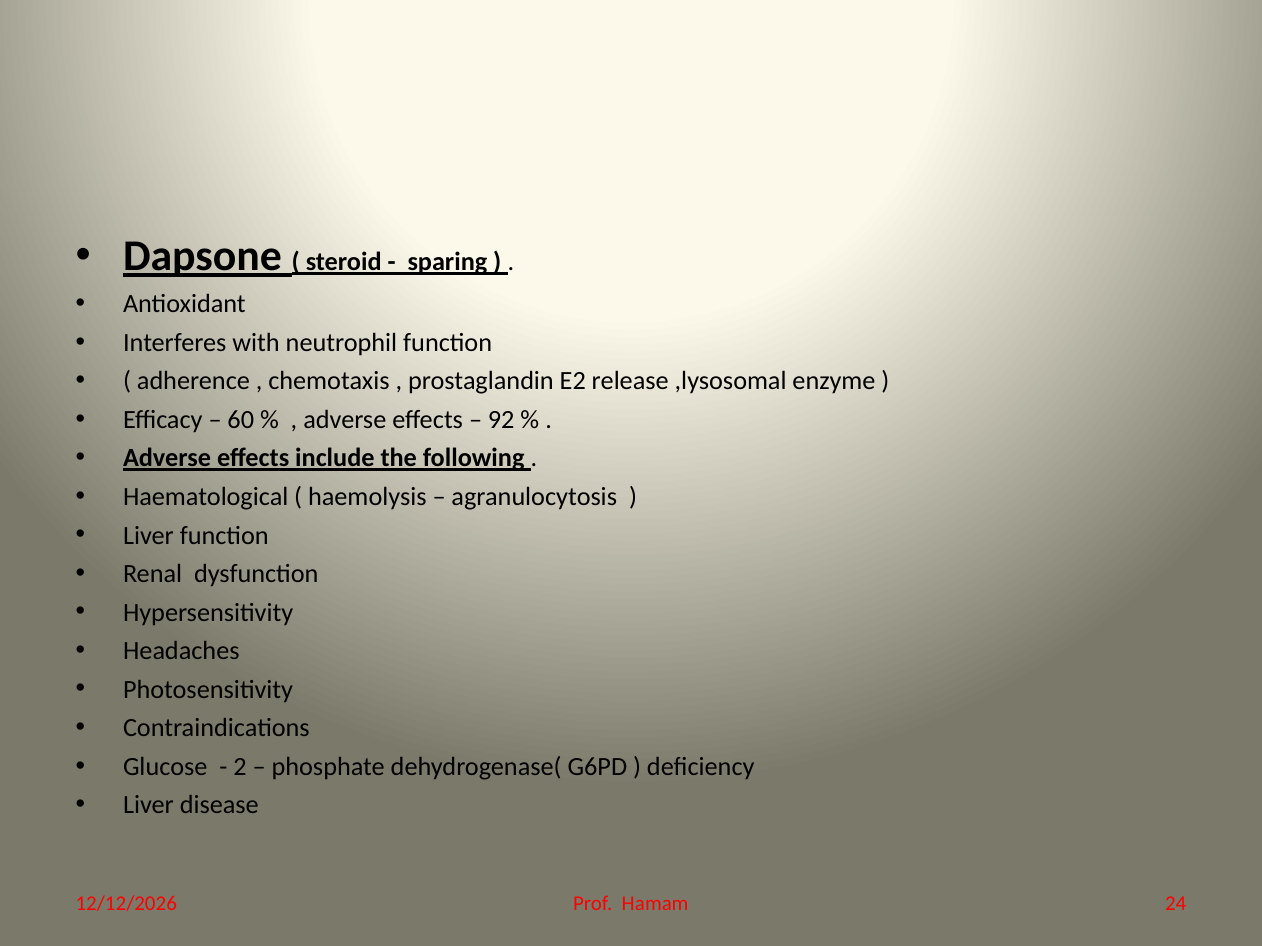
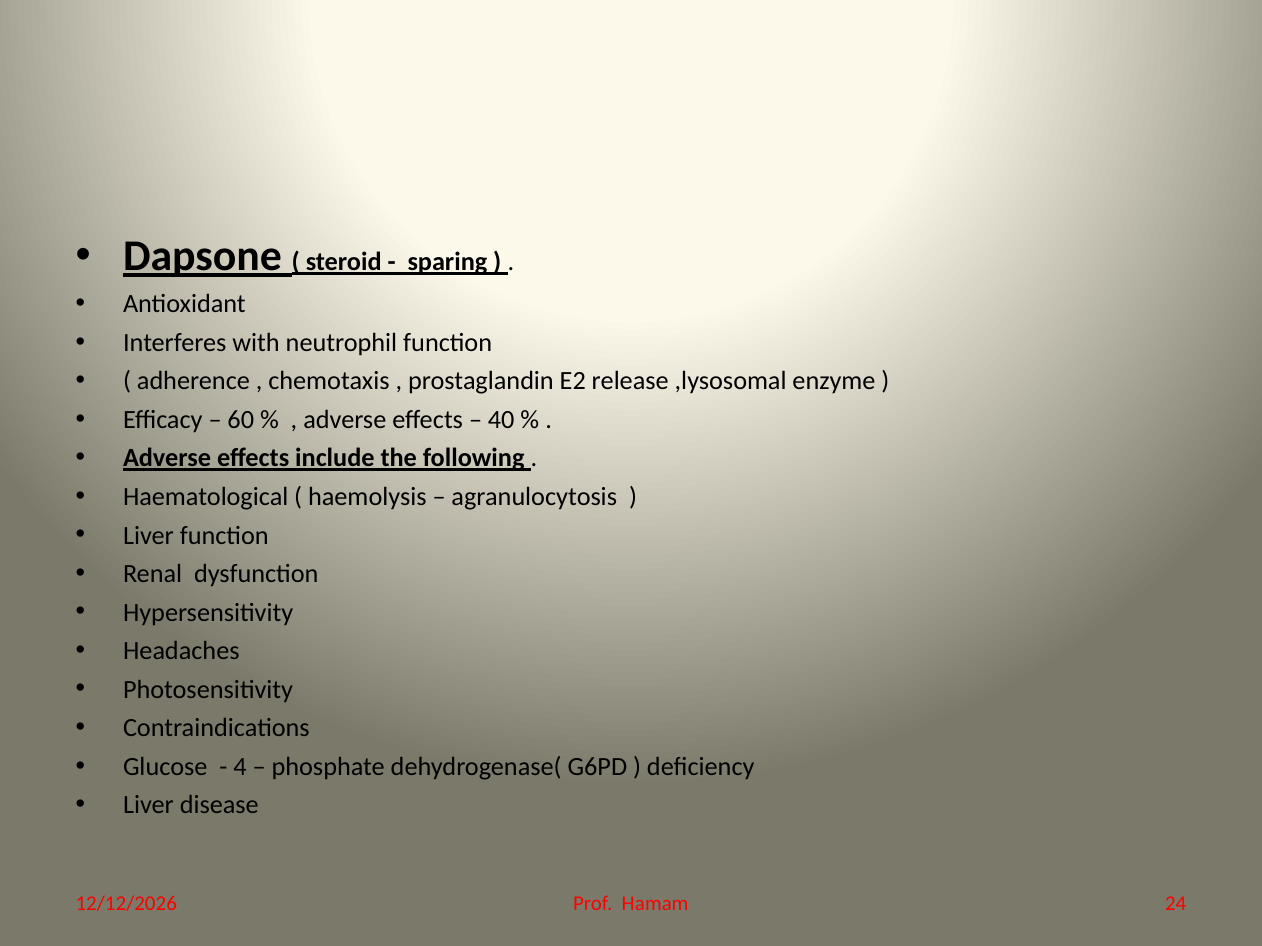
92: 92 -> 40 (501, 420)
2: 2 -> 4 (240, 767)
